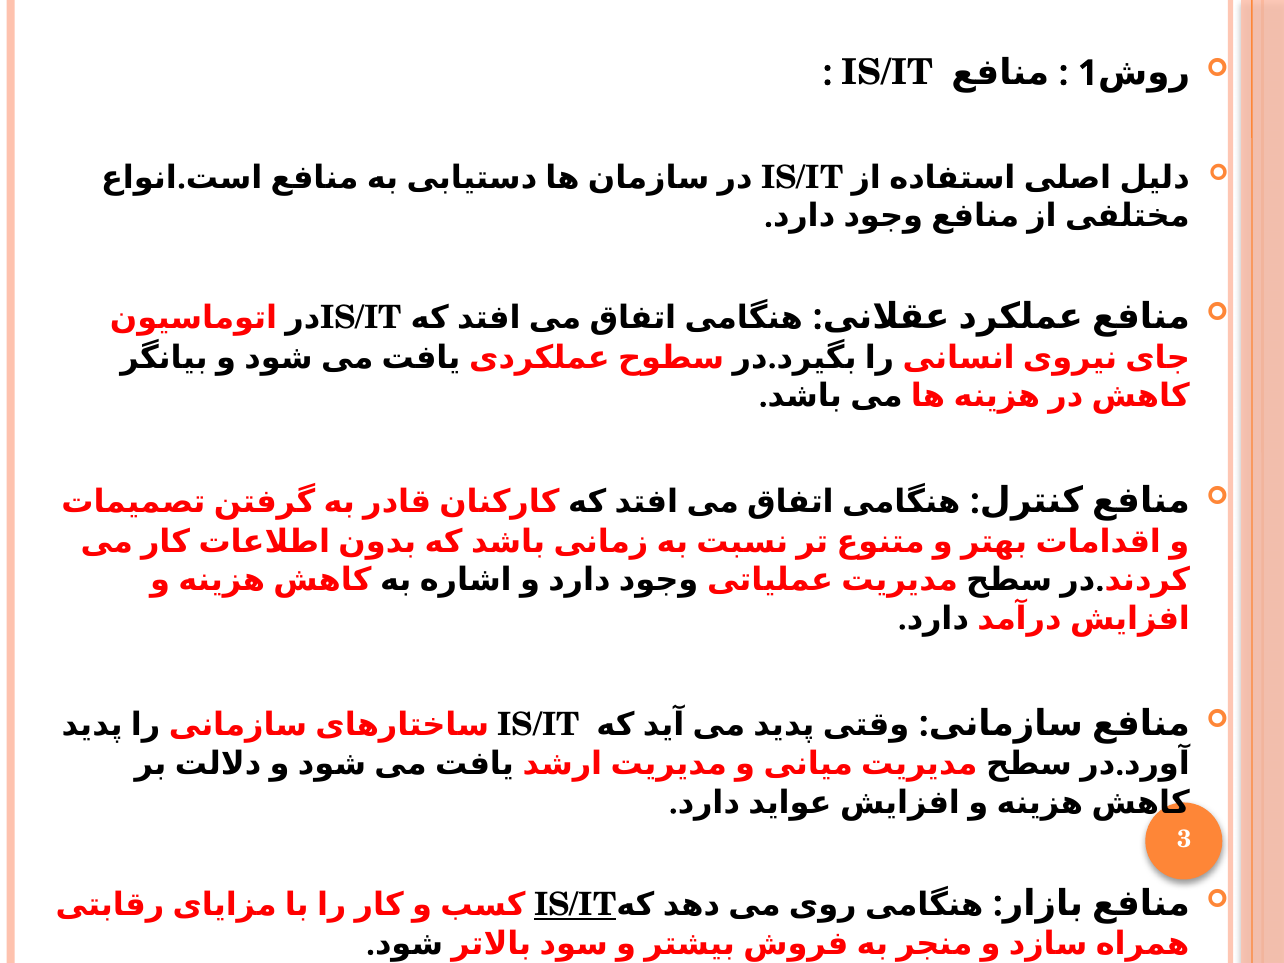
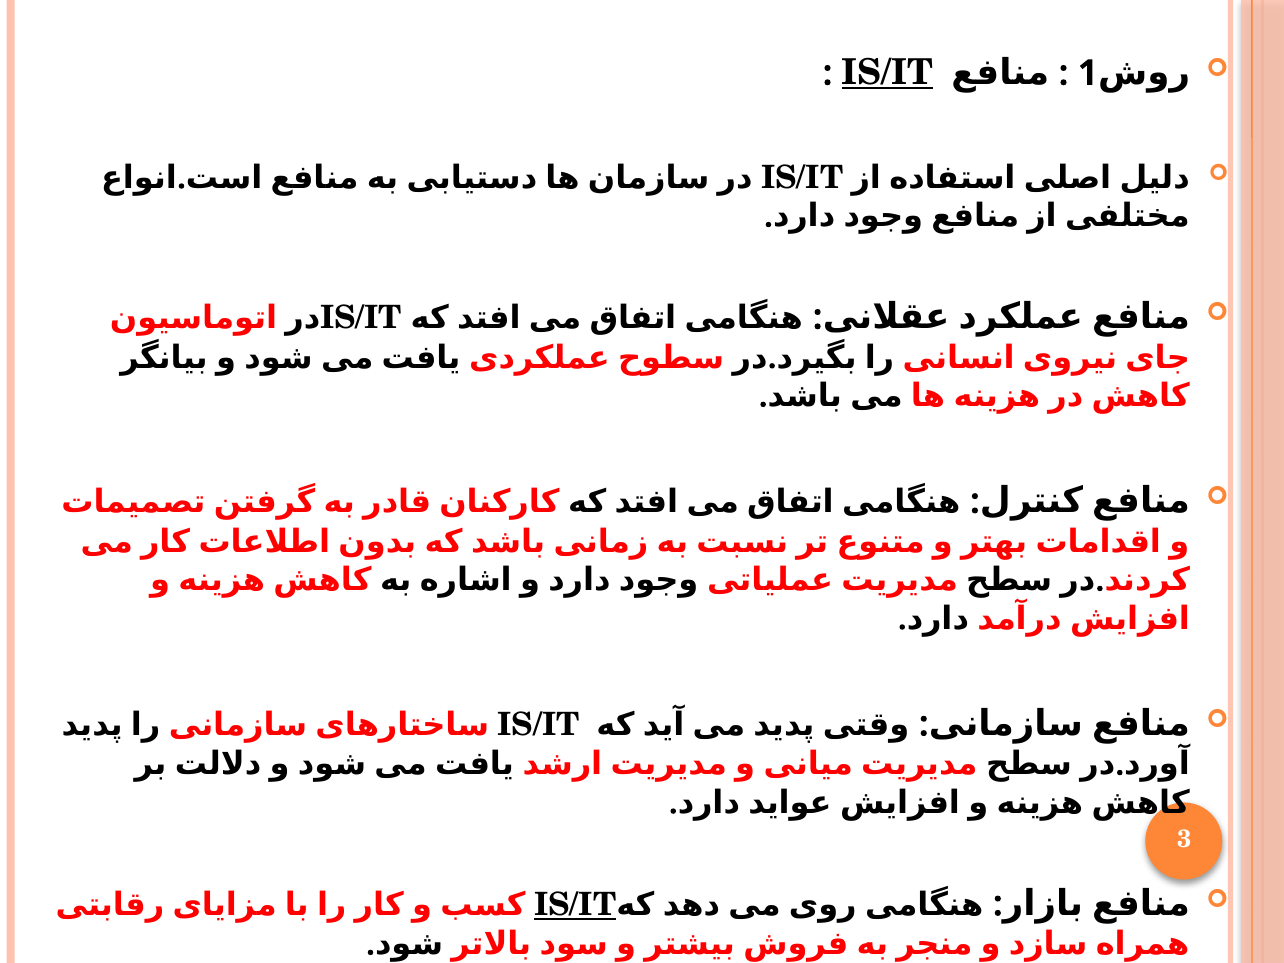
IS/IT underline: none -> present (887, 73)
